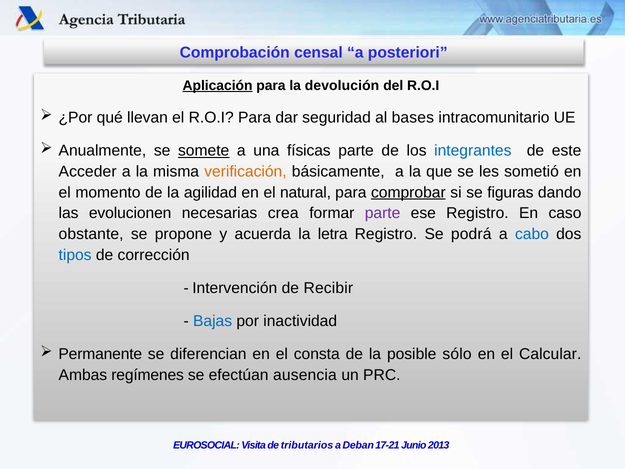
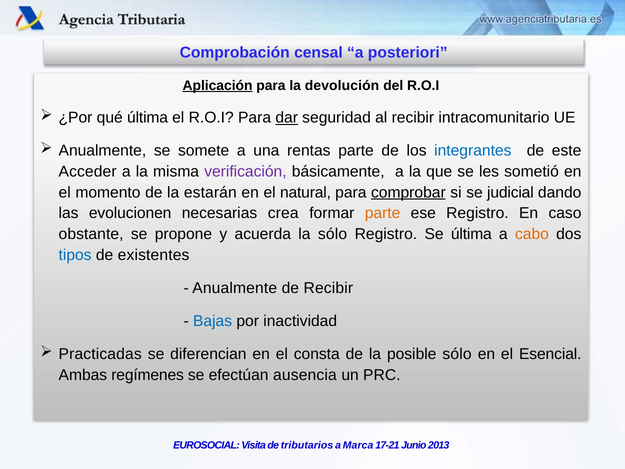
qué llevan: llevan -> última (148, 118)
dar underline: none -> present (287, 118)
al bases: bases -> recibir (413, 118)
somete underline: present -> none (204, 151)
físicas: físicas -> rentas (309, 151)
verificación colour: orange -> purple (245, 172)
agilidad: agilidad -> estarán (210, 192)
figuras: figuras -> judicial (510, 192)
parte colour: purple -> orange (383, 213)
la letra: letra -> sólo (333, 234)
Se podrá: podrá -> última (471, 234)
cabo colour: blue -> orange (532, 234)
corrección: corrección -> existentes (154, 255)
Intervención: Intervención -> Anualmente (235, 288)
Permanente: Permanente -> Practicadas (100, 354)
Calcular: Calcular -> Esencial (550, 354)
Deban: Deban -> Marca (358, 445)
